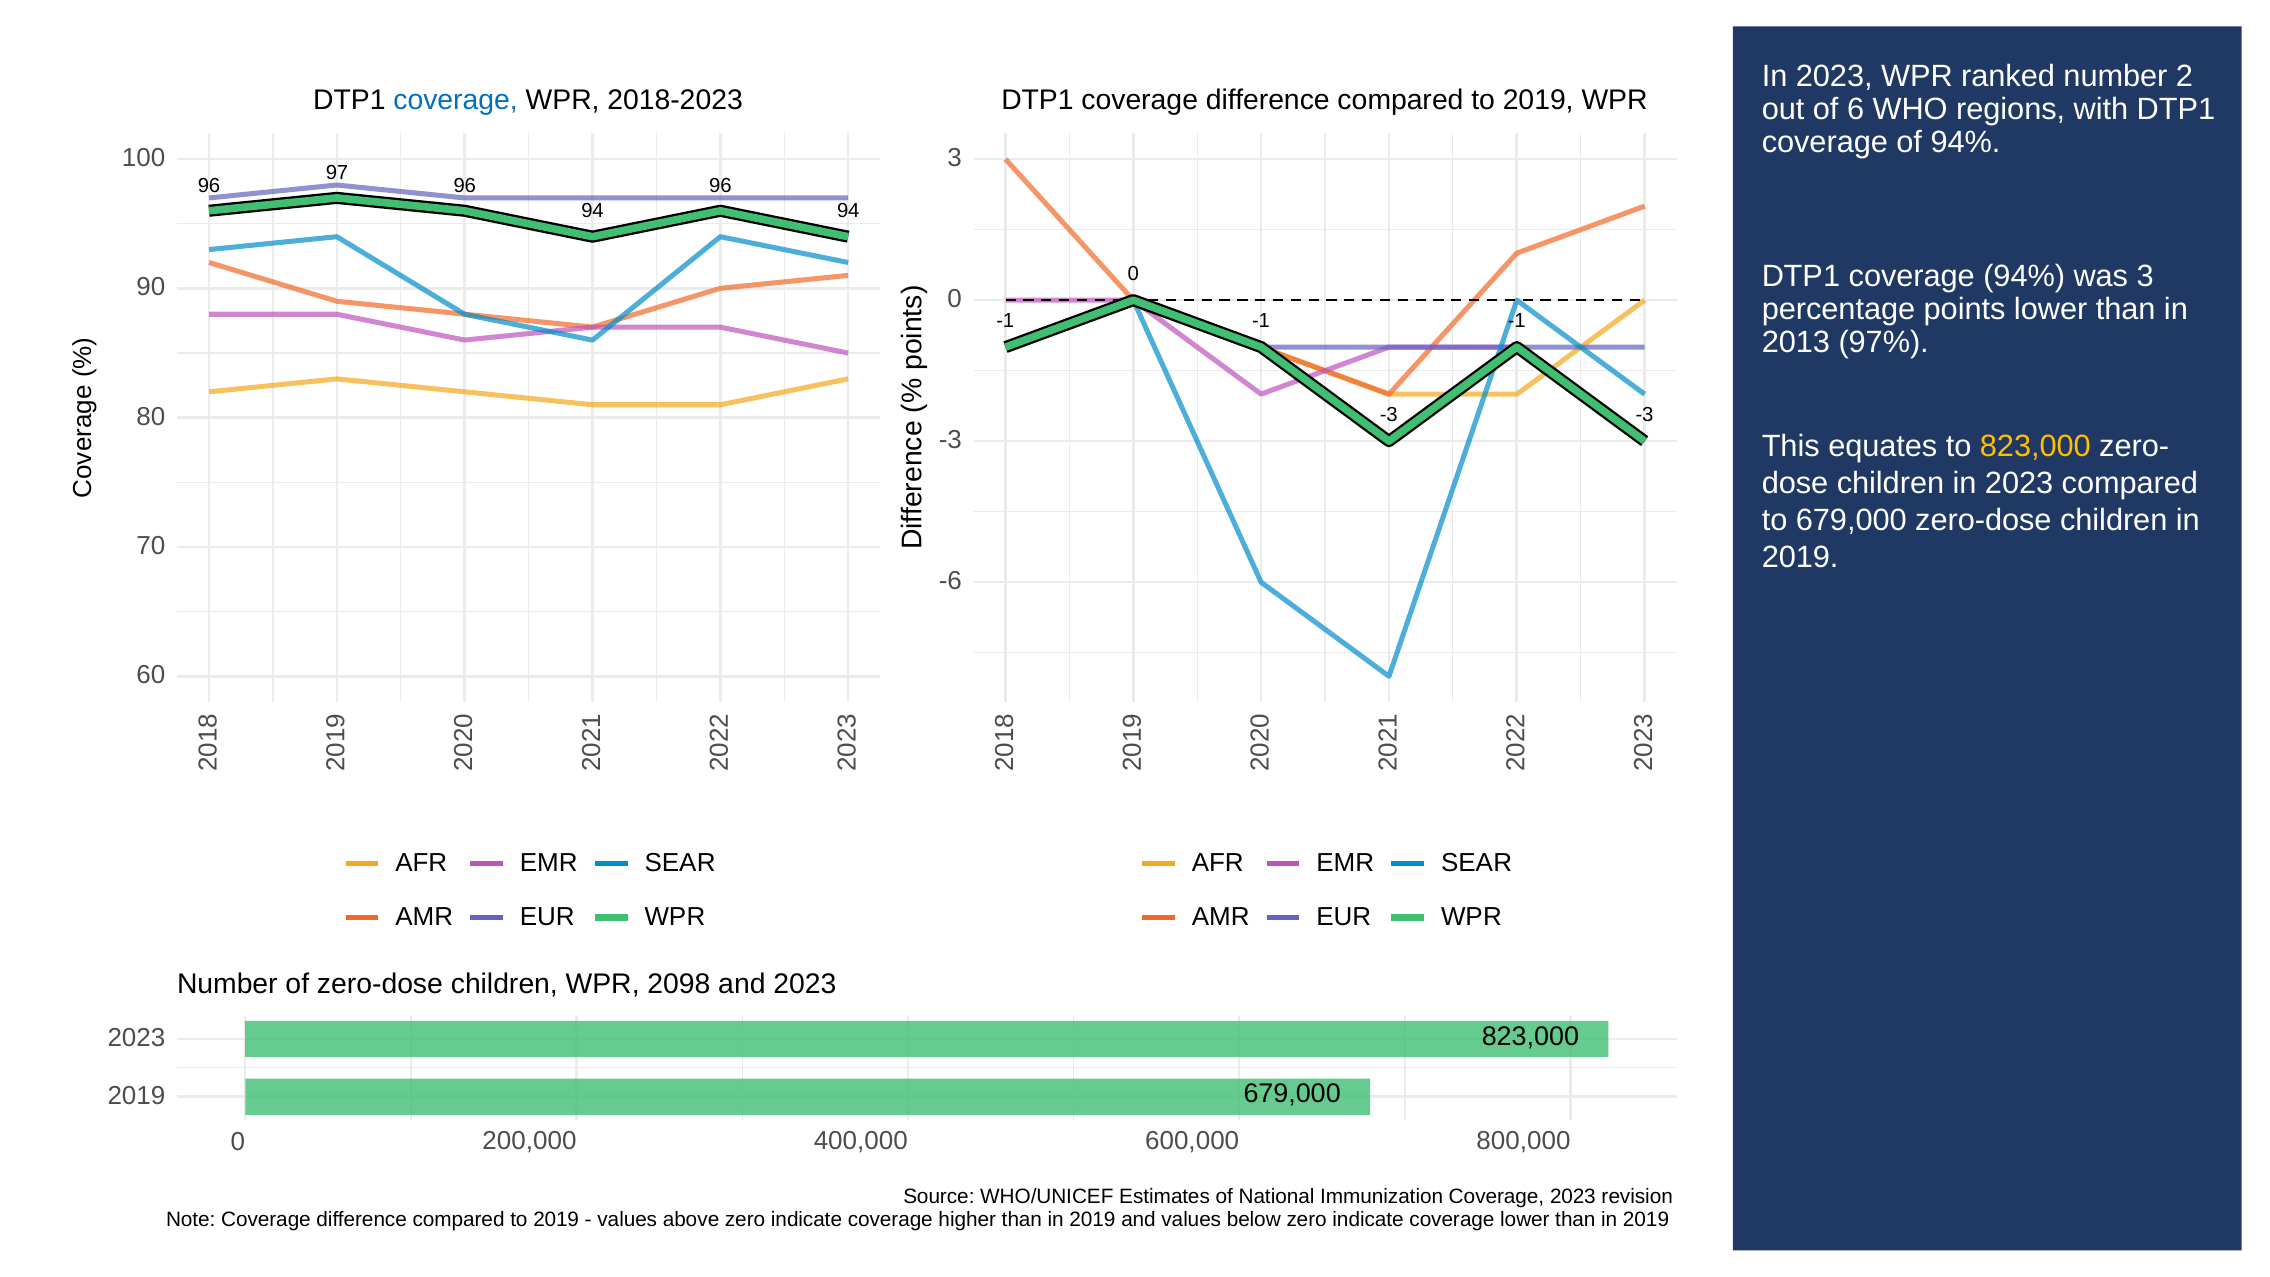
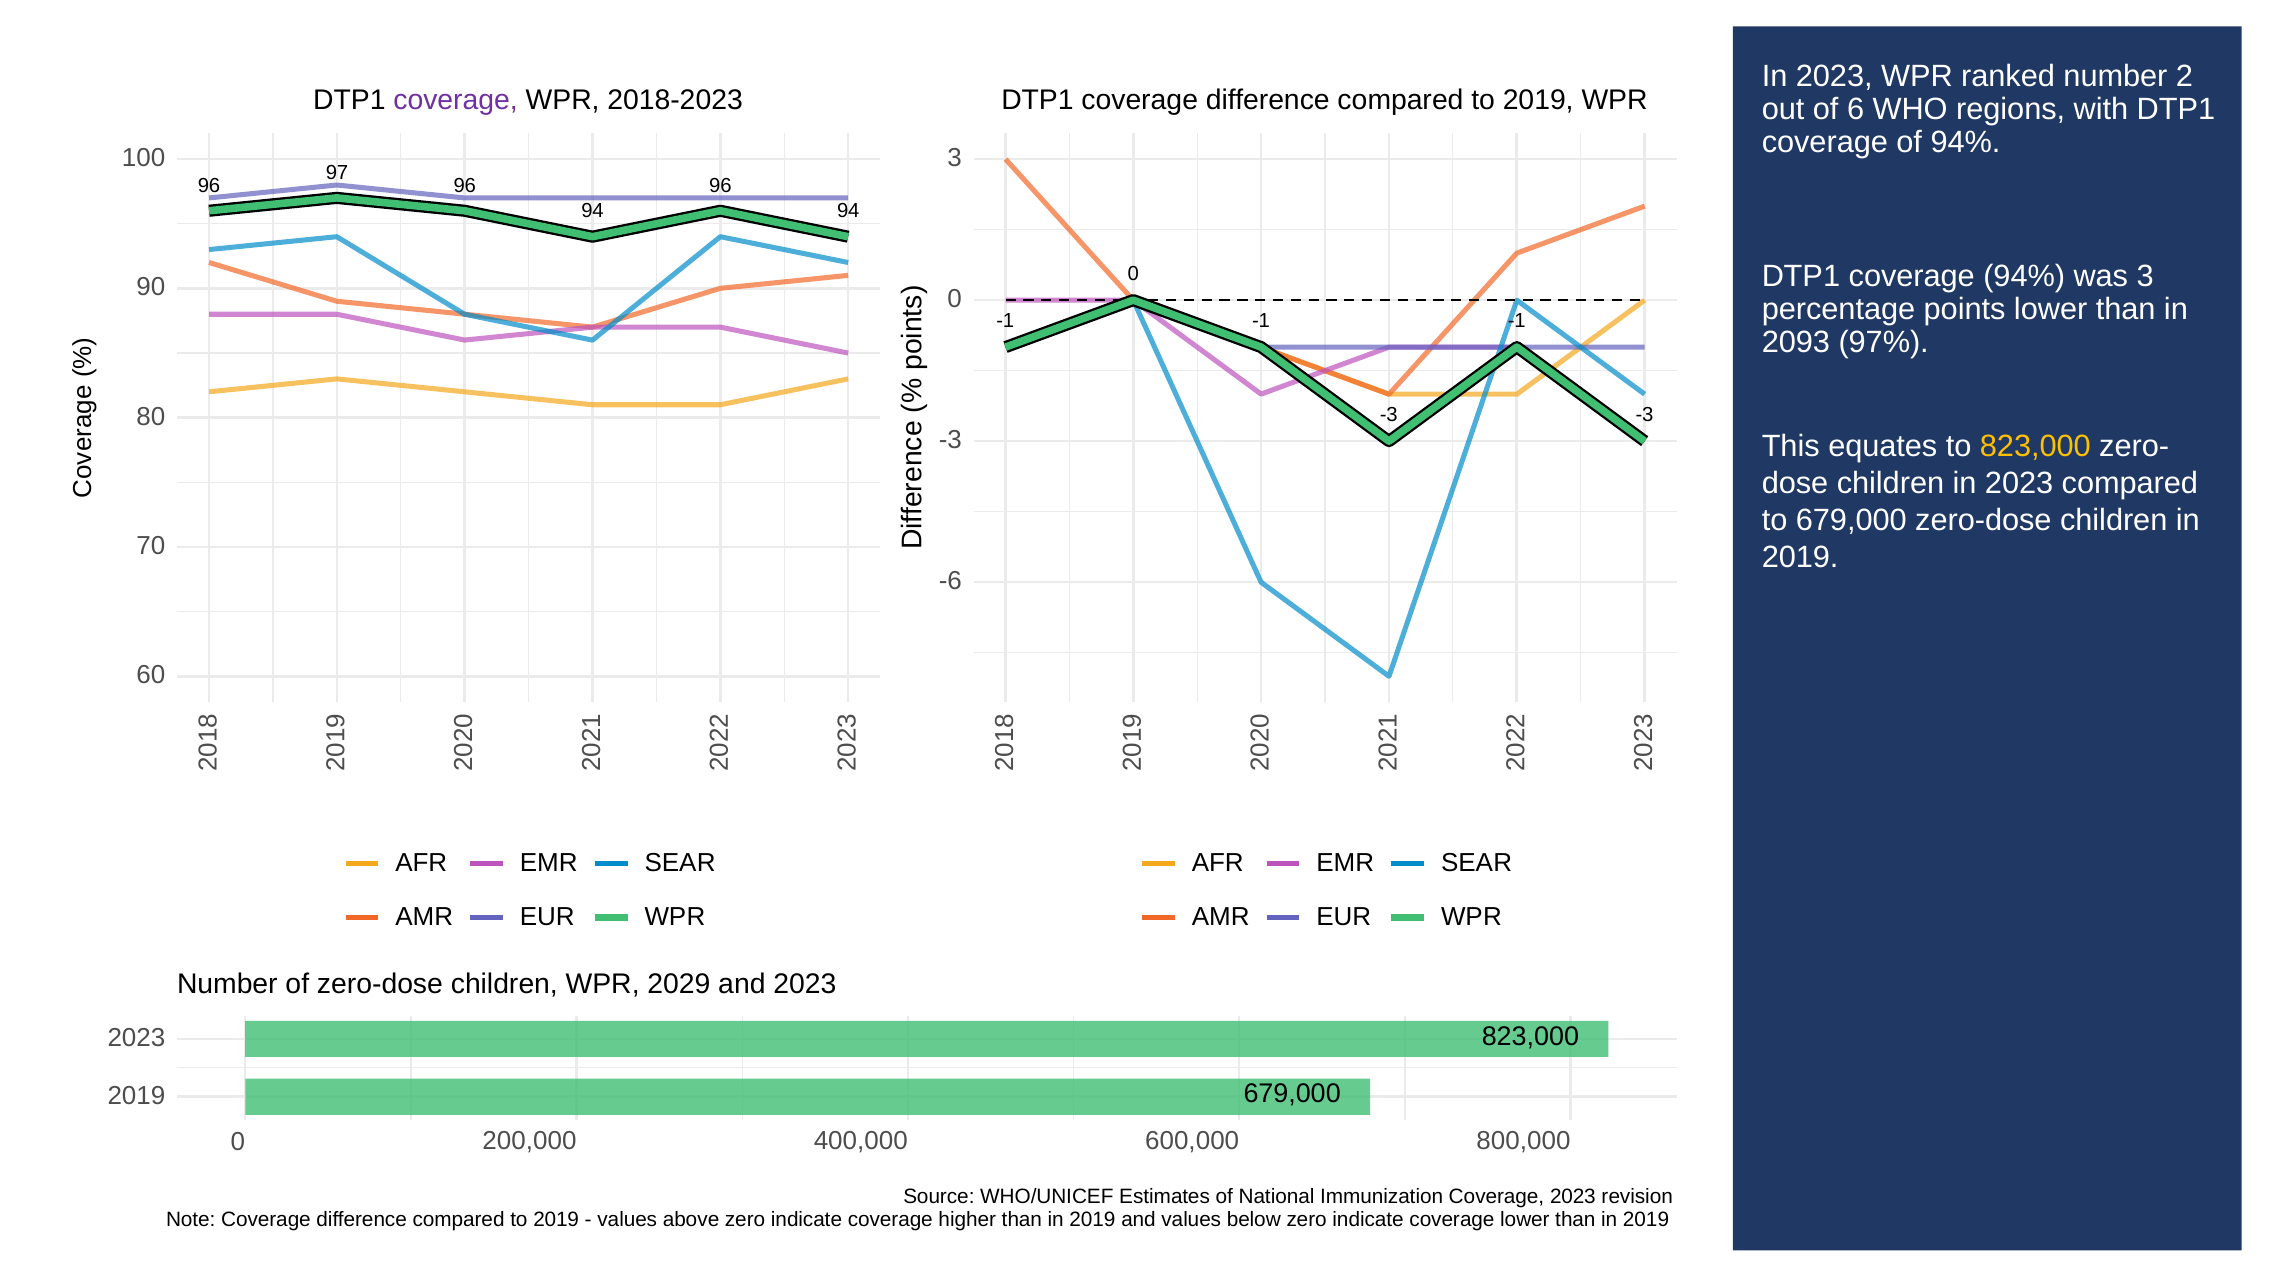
coverage colour: blue -> purple (456, 100)
2013: 2013 -> 2093 (1796, 342)
2098: 2098 -> 2029 (679, 984)
